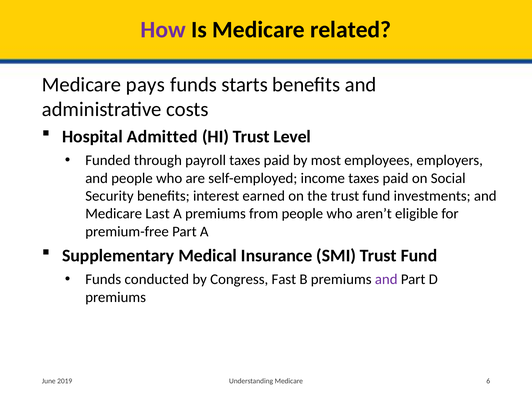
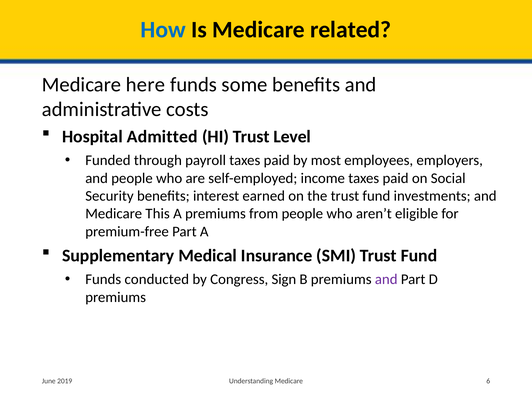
How colour: purple -> blue (163, 30)
pays: pays -> here (145, 85)
starts: starts -> some (245, 85)
Last: Last -> This (158, 214)
Fast: Fast -> Sign (284, 279)
